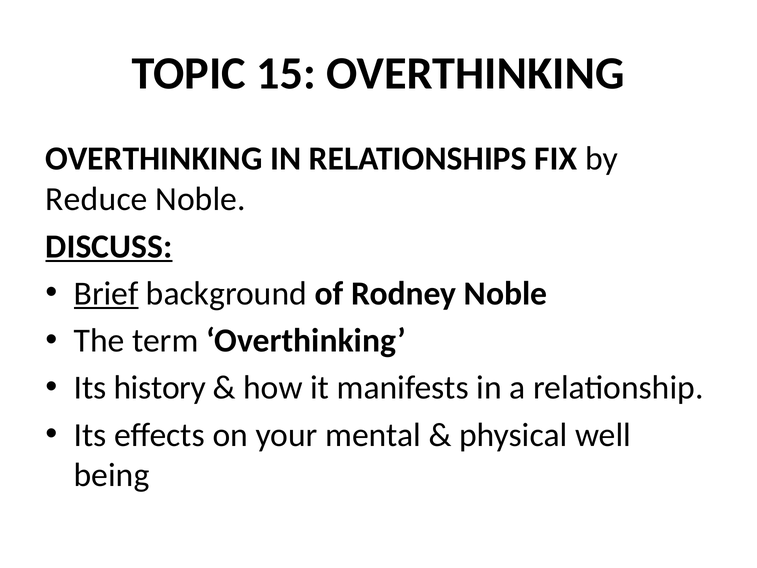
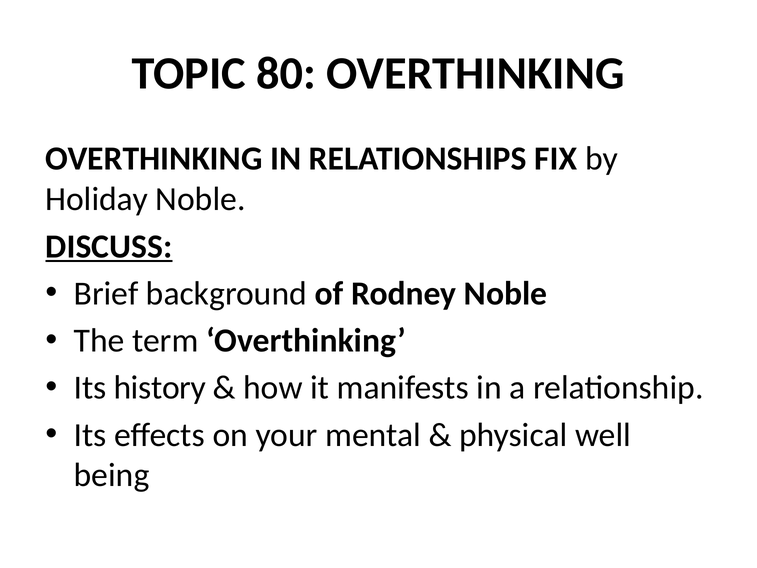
15: 15 -> 80 (286, 73)
Reduce: Reduce -> Holiday (97, 199)
Brief underline: present -> none (106, 293)
